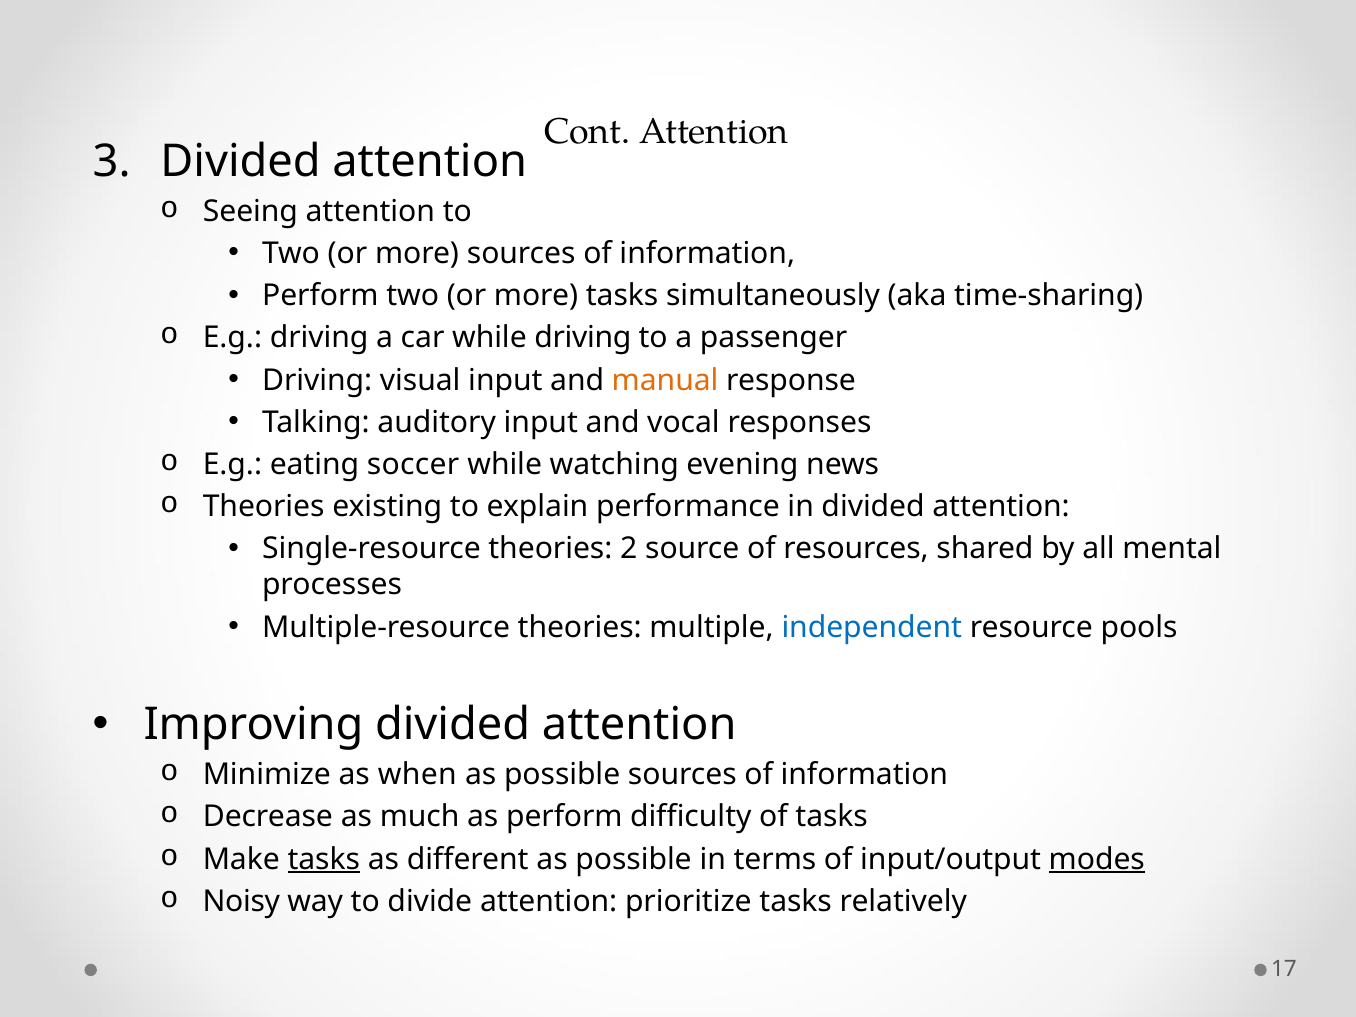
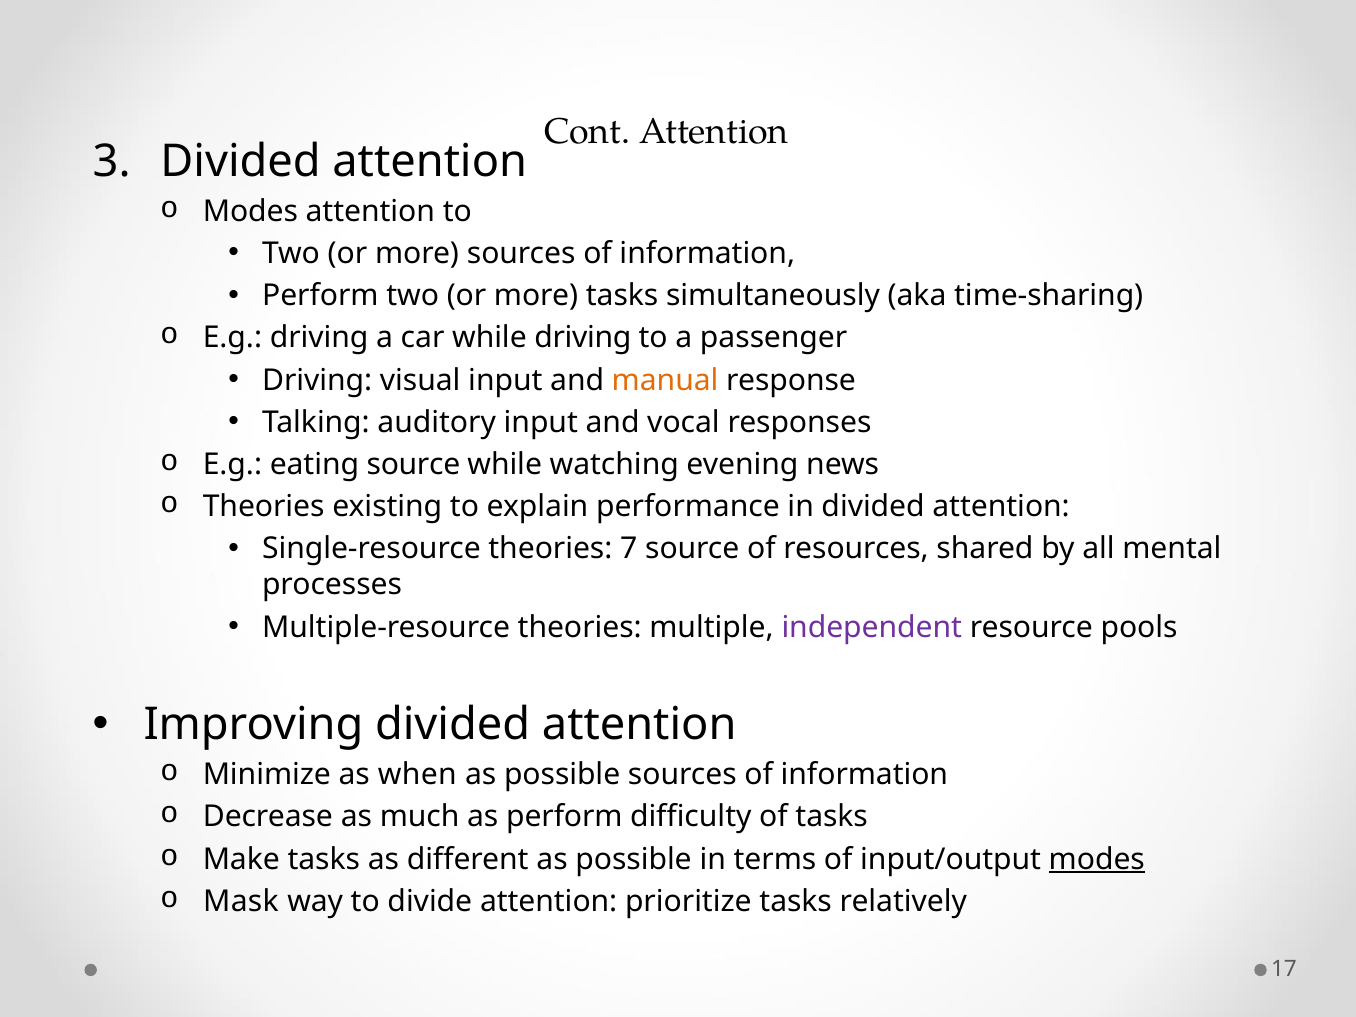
Seeing: Seeing -> Modes (250, 212)
eating soccer: soccer -> source (413, 465)
2: 2 -> 7 (629, 549)
independent colour: blue -> purple (872, 627)
tasks underline: present -> none (324, 859)
Noisy: Noisy -> Mask (241, 901)
